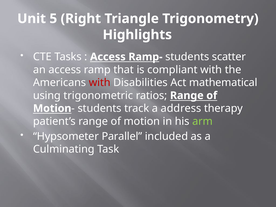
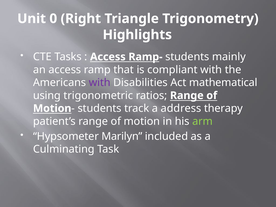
5: 5 -> 0 (53, 19)
scatter: scatter -> mainly (229, 57)
with colour: red -> purple (100, 83)
Parallel: Parallel -> Marilyn (122, 136)
